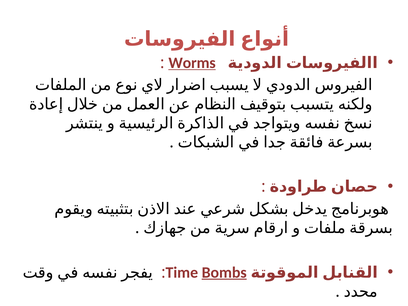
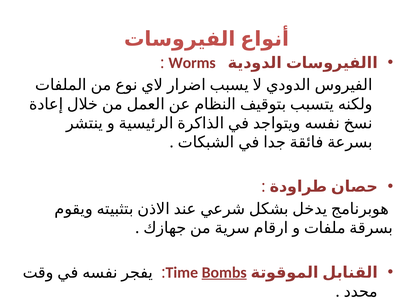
Worms underline: present -> none (192, 63)
